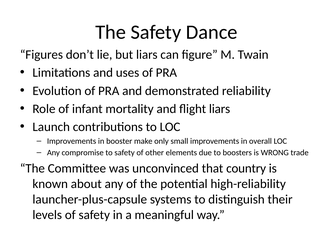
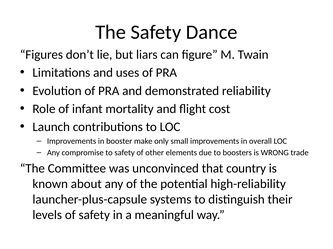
flight liars: liars -> cost (220, 109)
